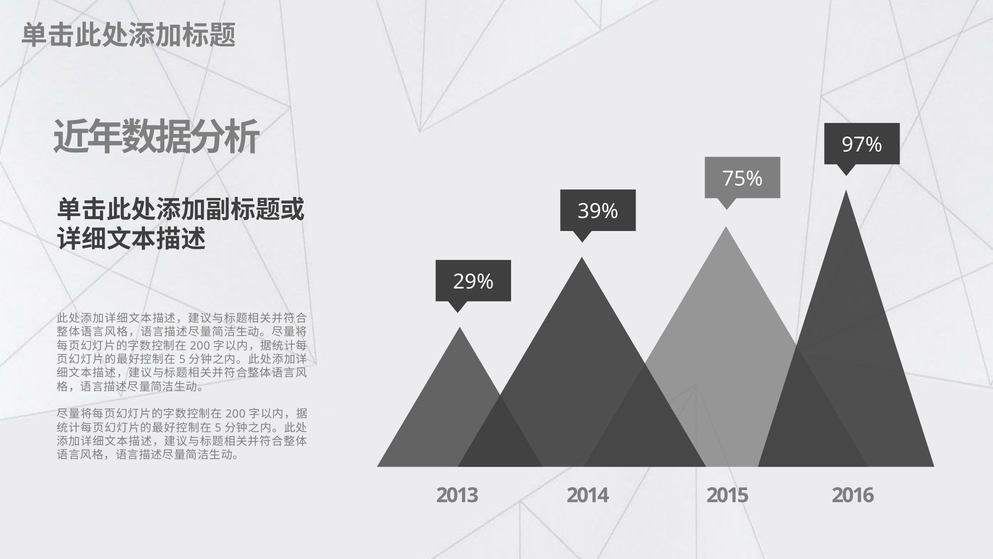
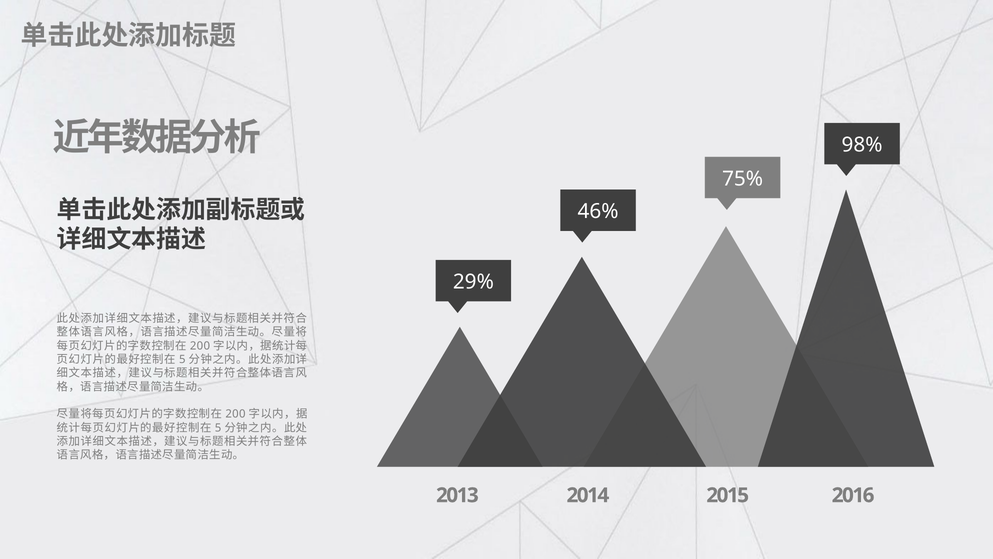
97%: 97% -> 98% (862, 145)
39%: 39% -> 46% (598, 211)
